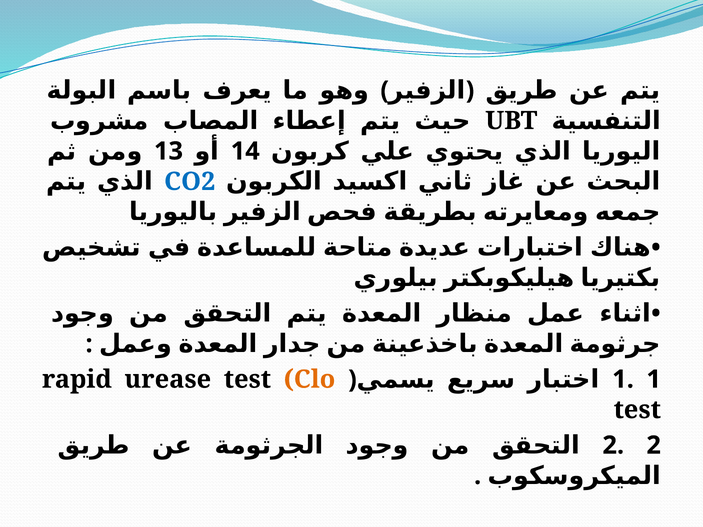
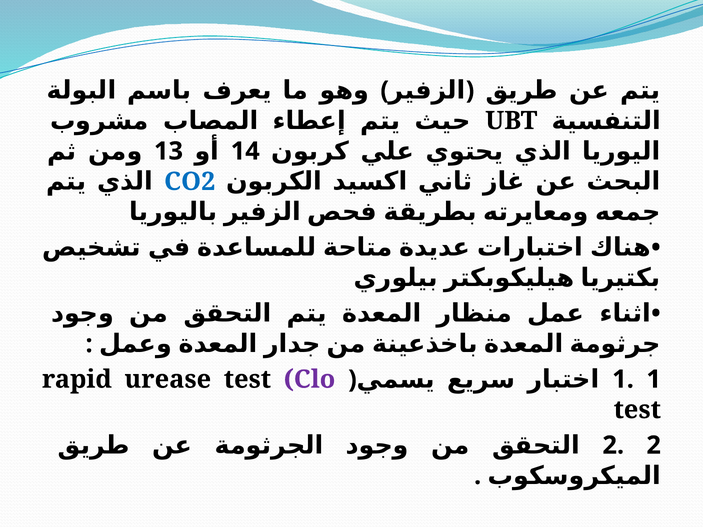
Clo colour: orange -> purple (309, 380)
